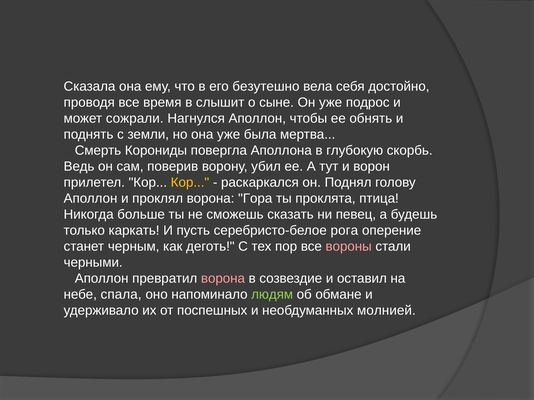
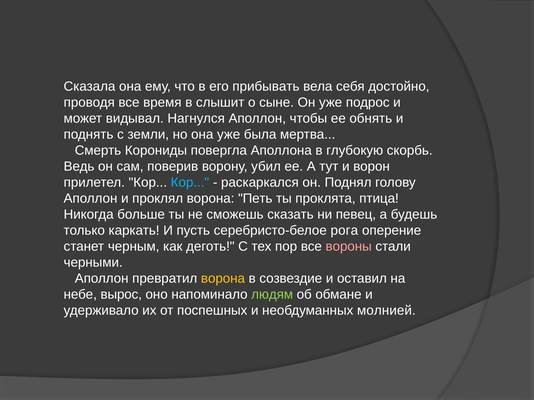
безутешно: безутешно -> прибывать (266, 87)
сожрали: сожрали -> видывал (135, 119)
Кор colour: yellow -> light blue (190, 183)
Гора: Гора -> Петь (255, 199)
ворона colour: pink -> yellow (223, 279)
спала: спала -> вырос (121, 295)
